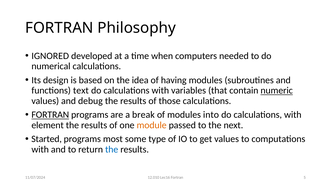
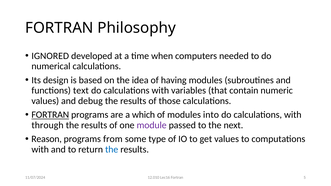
numeric underline: present -> none (277, 91)
break: break -> which (144, 115)
element: element -> through (48, 125)
module colour: orange -> purple (152, 125)
Started: Started -> Reason (47, 139)
most: most -> from (113, 139)
